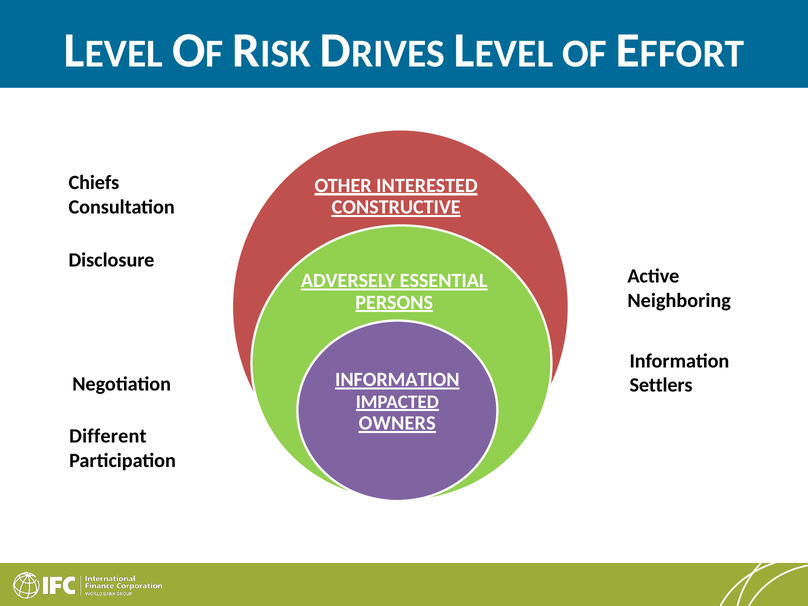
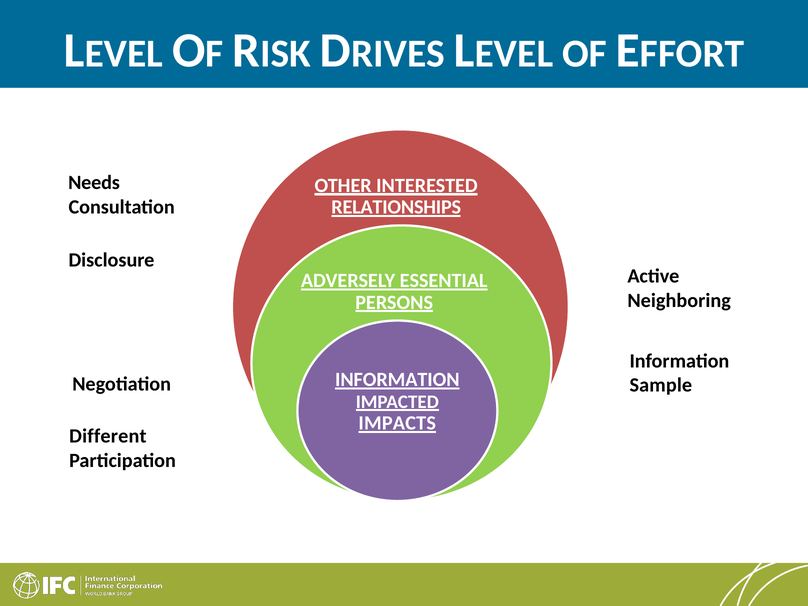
Chiefs: Chiefs -> Needs (94, 183)
CONSTRUCTIVE: CONSTRUCTIVE -> RELATIONSHIPS (396, 207)
Settlers: Settlers -> Sample (661, 385)
OWNERS: OWNERS -> IMPACTS (397, 423)
